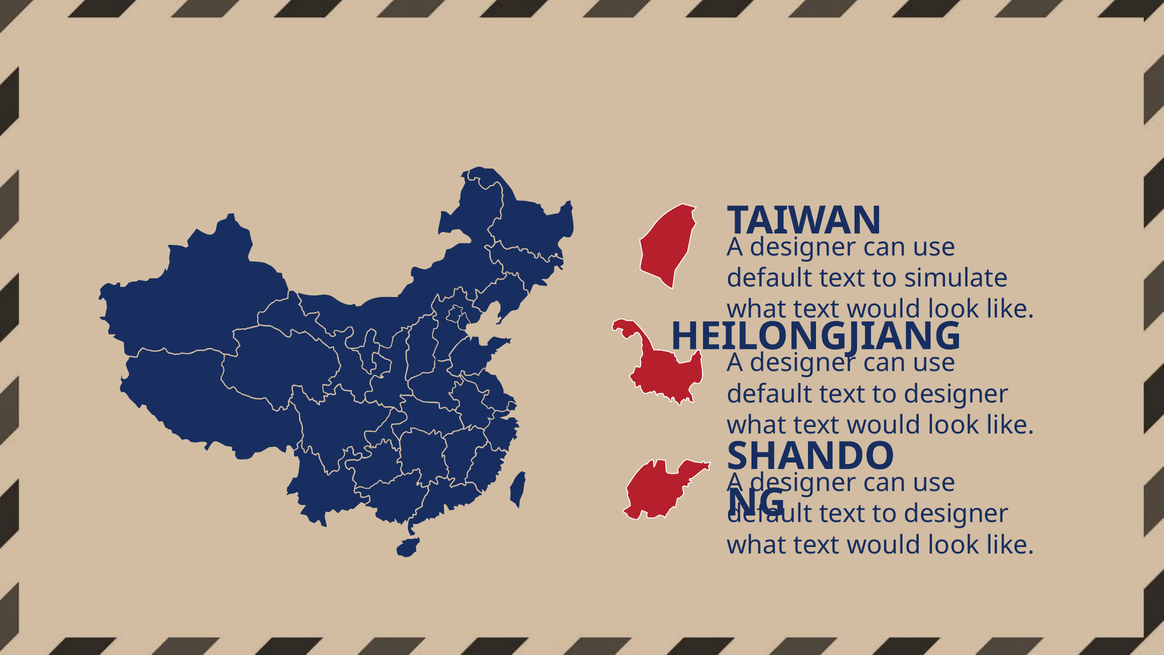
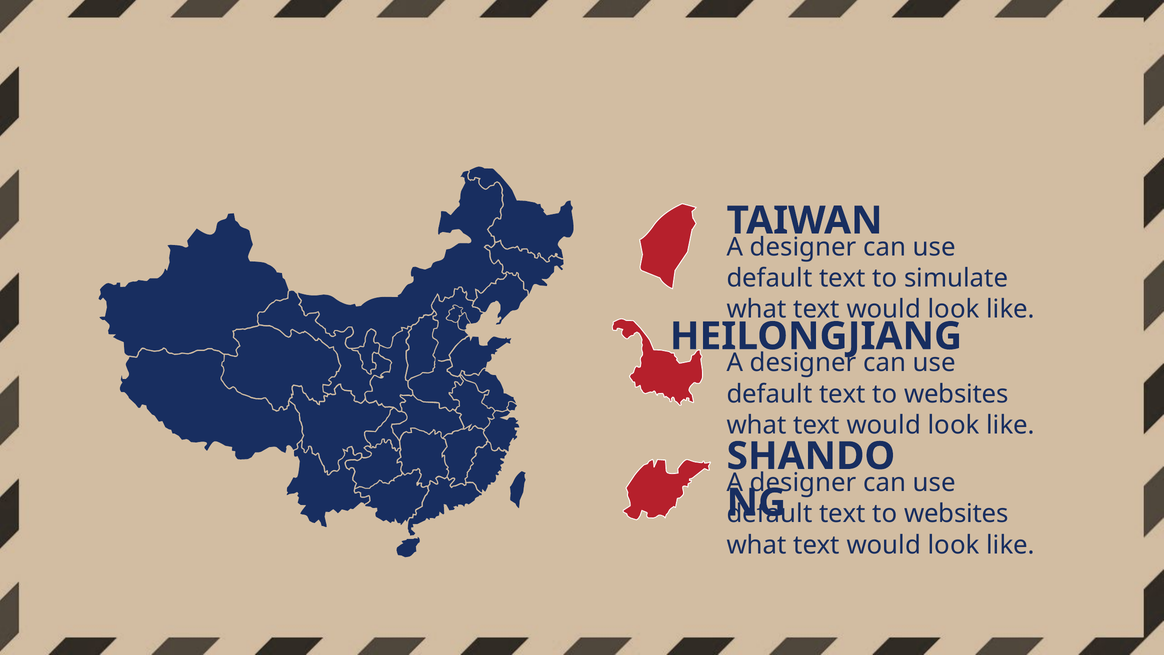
designer: designer -> websites (956, 394)
designer: designer -> websites (956, 514)
